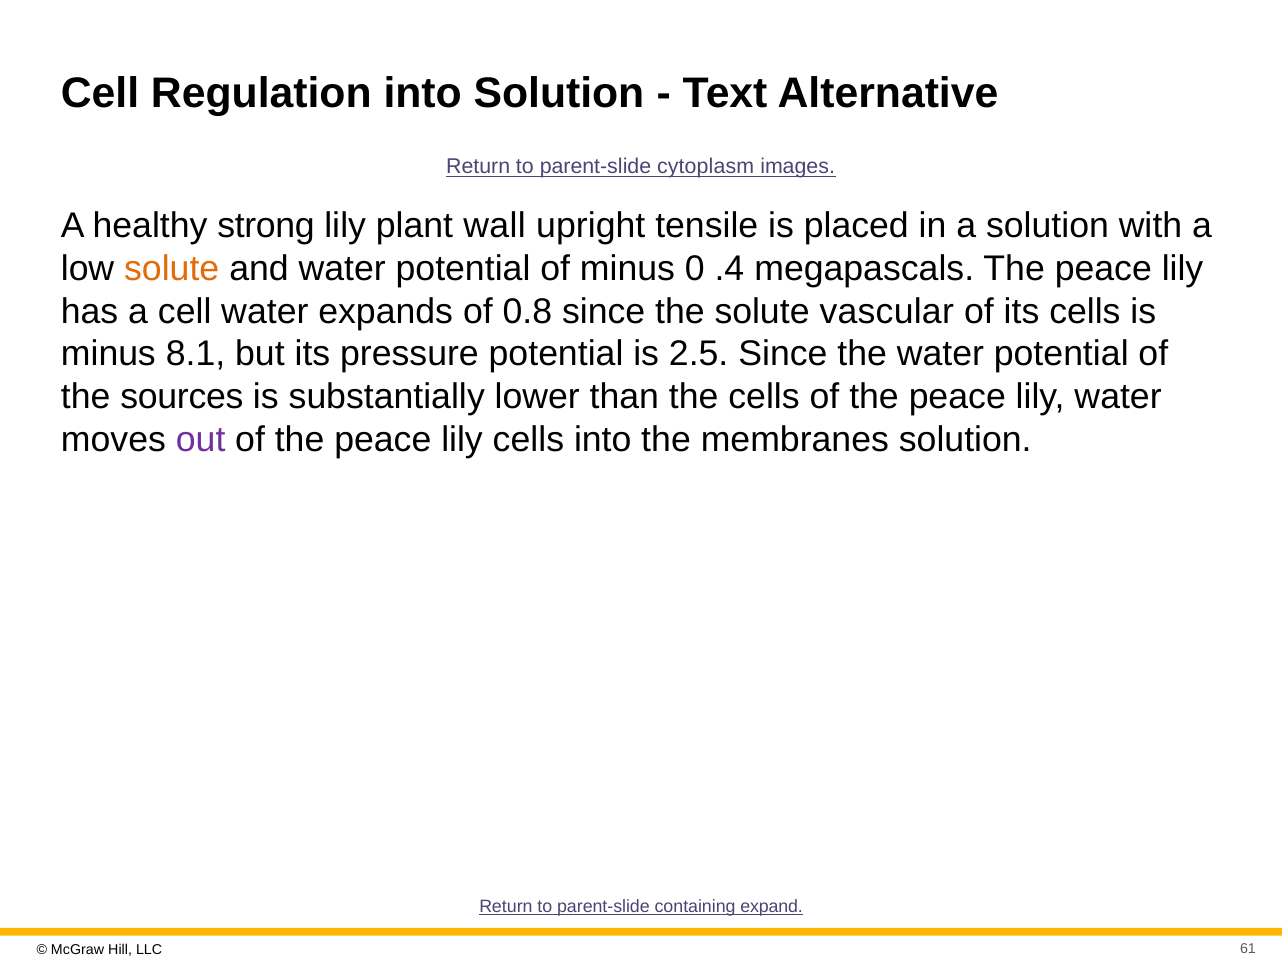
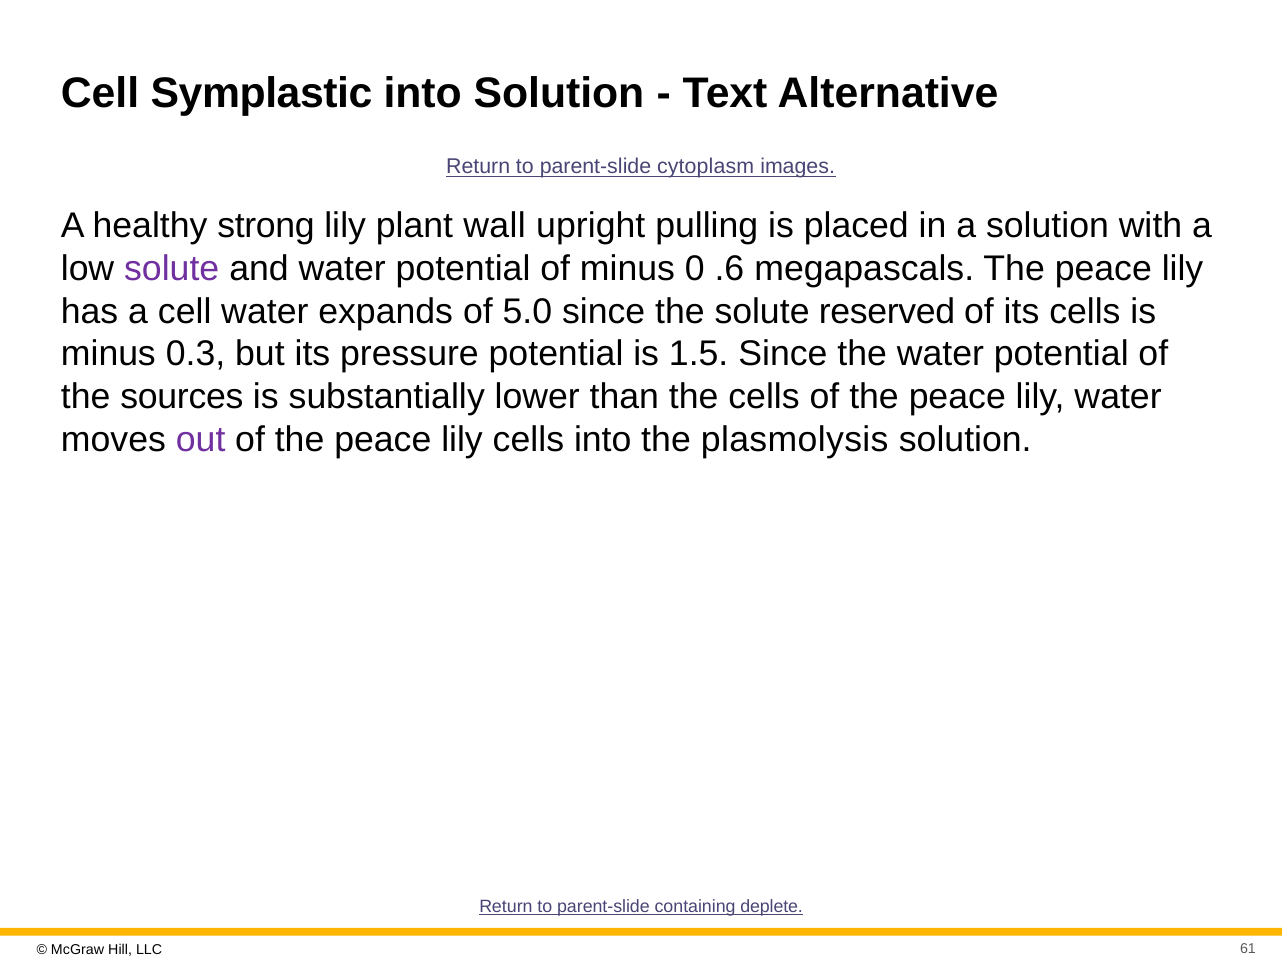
Regulation: Regulation -> Symplastic (262, 93)
tensile: tensile -> pulling (707, 226)
solute colour: orange -> purple (172, 269)
.4: .4 -> .6 (729, 269)
0.8: 0.8 -> 5.0 (527, 312)
vascular: vascular -> reserved (887, 312)
8.1: 8.1 -> 0.3 (196, 354)
2.5: 2.5 -> 1.5 (699, 354)
membranes: membranes -> plasmolysis (795, 440)
expand: expand -> deplete (772, 907)
